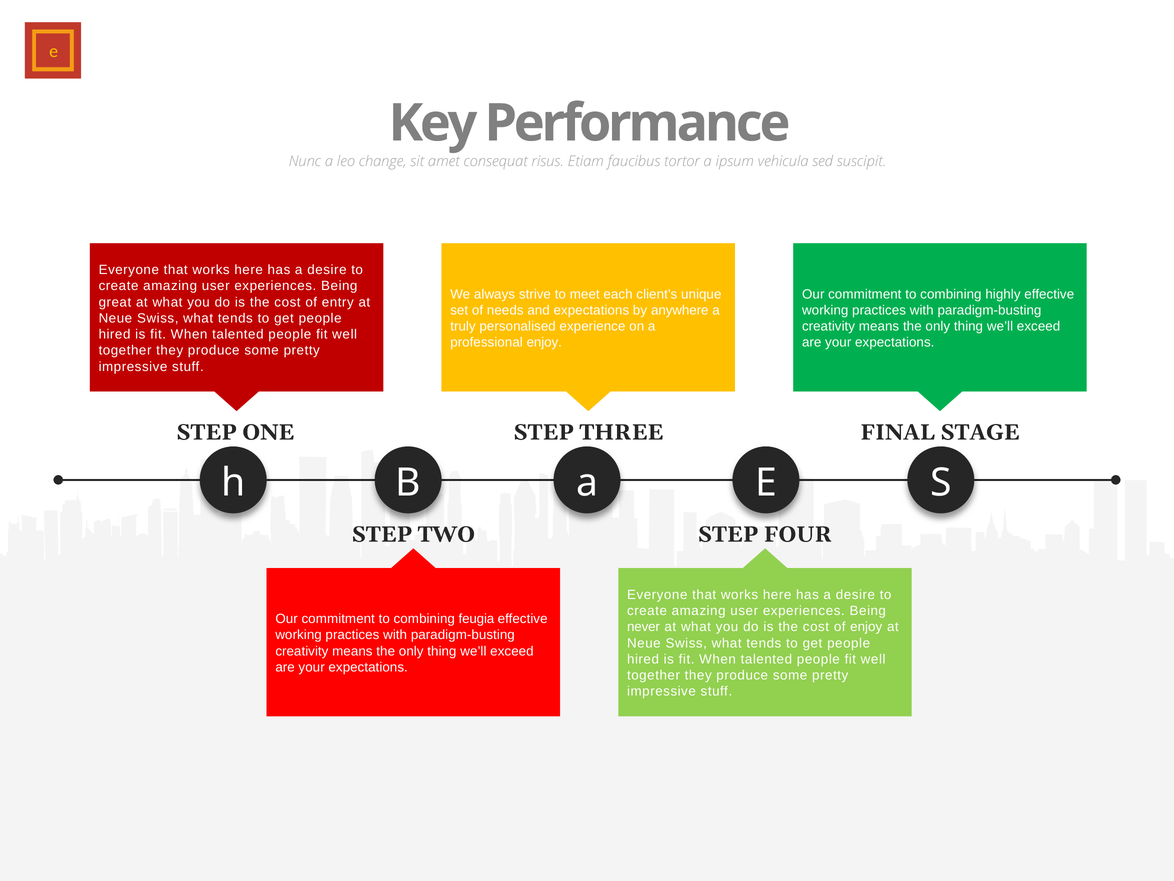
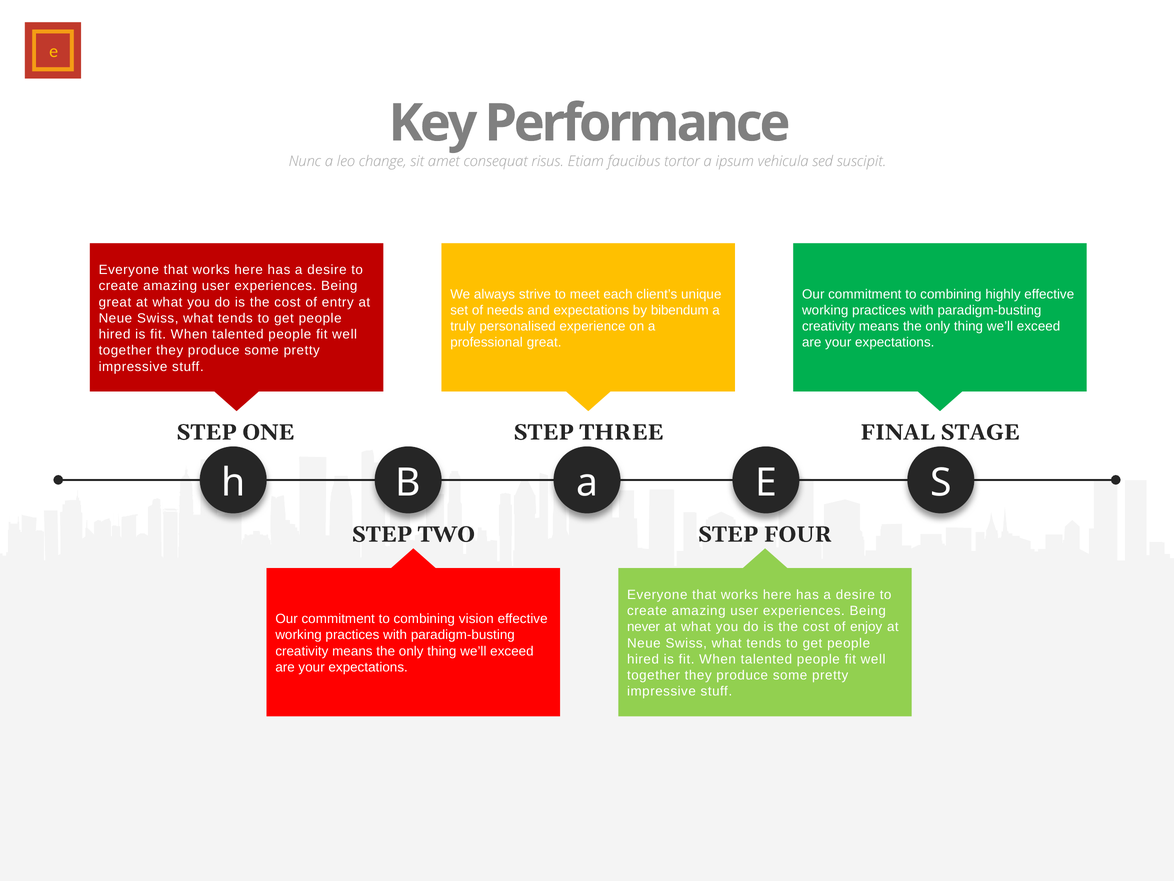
anywhere: anywhere -> bibendum (680, 310)
professional enjoy: enjoy -> great (544, 342)
feugia: feugia -> vision (476, 619)
